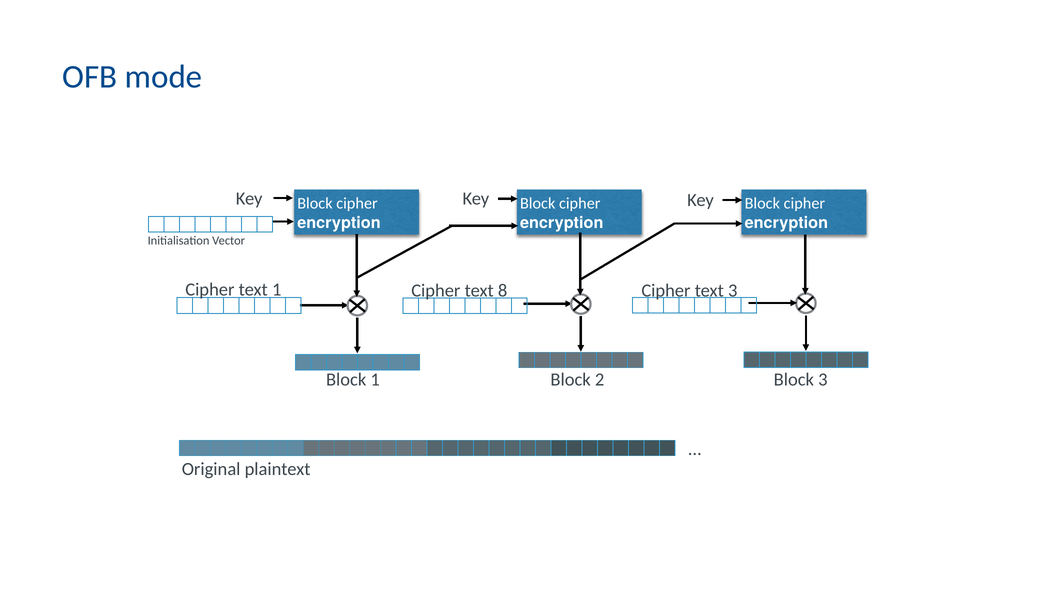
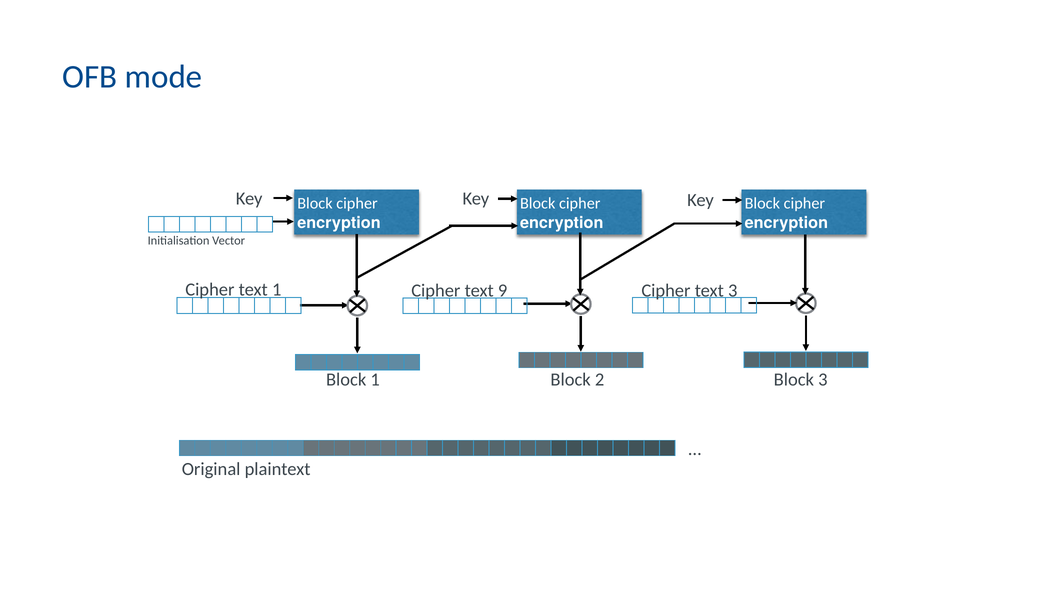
8: 8 -> 9 (503, 291)
